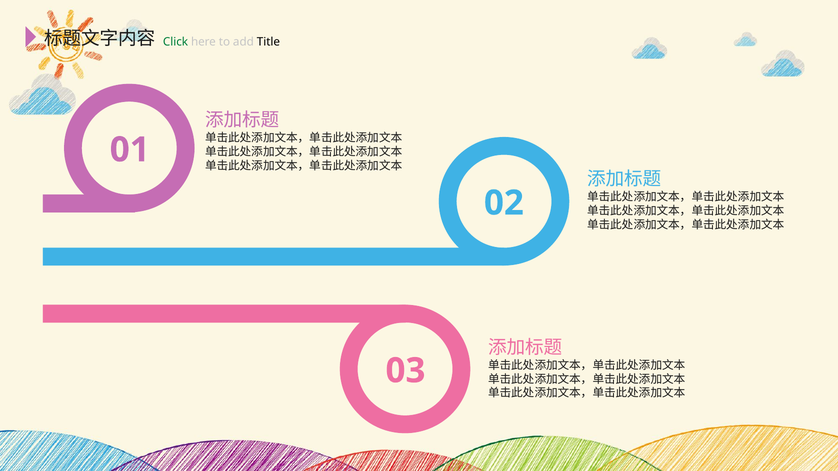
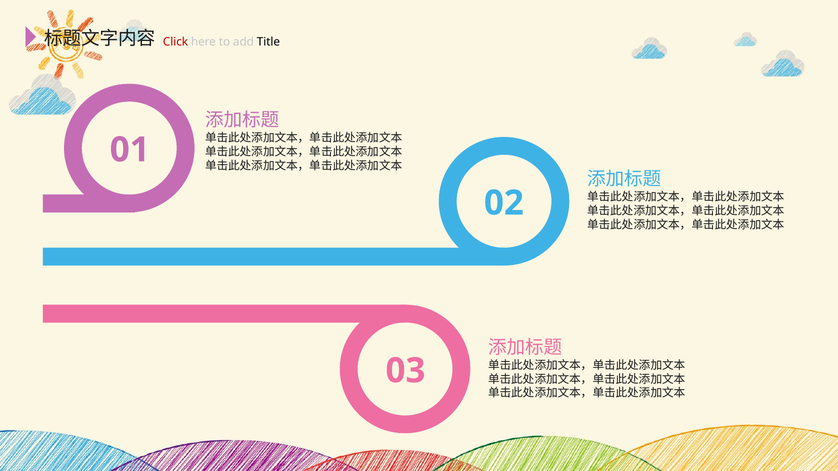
Click colour: green -> red (176, 42)
